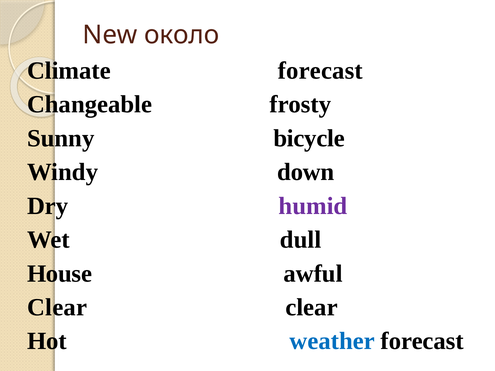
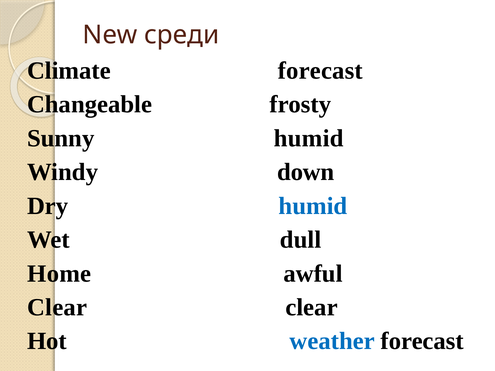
около: около -> среди (182, 35)
Sunny bicycle: bicycle -> humid (309, 138)
humid colour: purple -> blue (313, 206)
House: House -> Home (59, 274)
